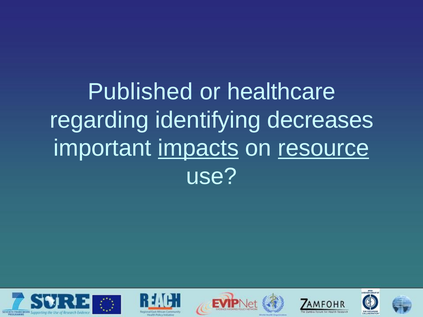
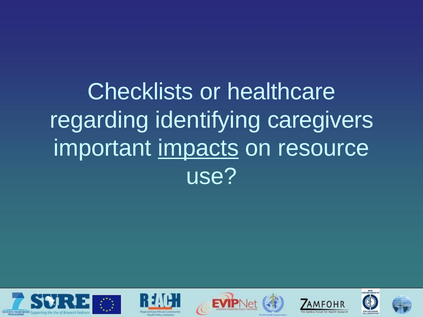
Published: Published -> Checklists (140, 92)
decreases: decreases -> caregivers (320, 120)
resource underline: present -> none (324, 148)
